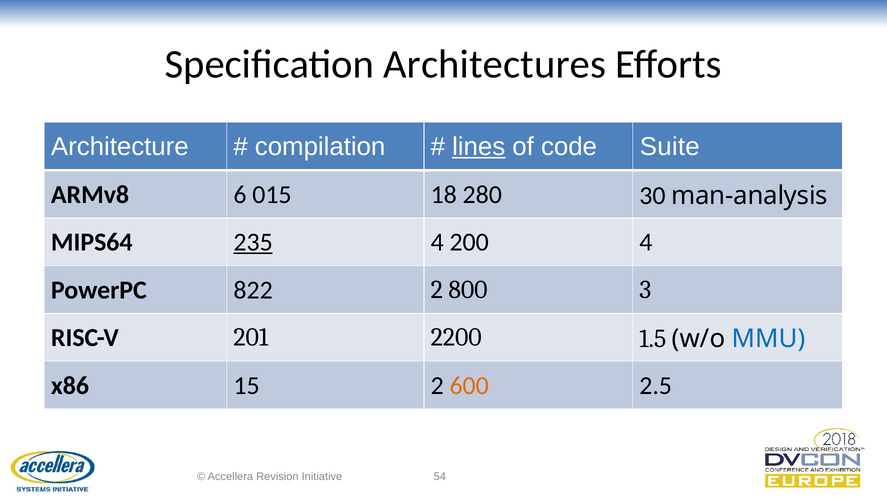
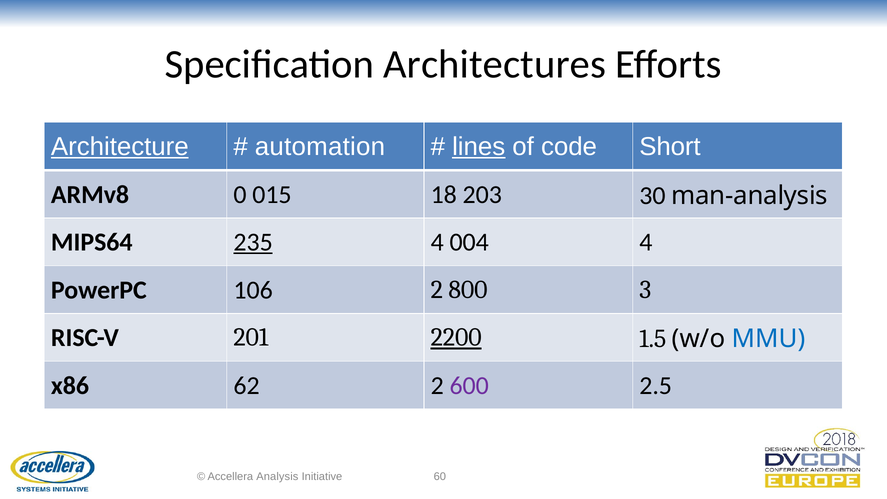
Architecture underline: none -> present (120, 147)
compilation: compilation -> automation (320, 147)
Suite: Suite -> Short (670, 147)
6: 6 -> 0 (240, 194)
280: 280 -> 203 (482, 194)
200: 200 -> 004 (469, 242)
822: 822 -> 106 (253, 290)
2200 underline: none -> present (456, 337)
15: 15 -> 62 (247, 385)
600 colour: orange -> purple (469, 385)
Revision: Revision -> Analysis (277, 476)
54: 54 -> 60 (440, 476)
